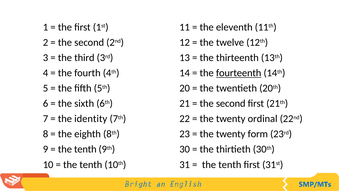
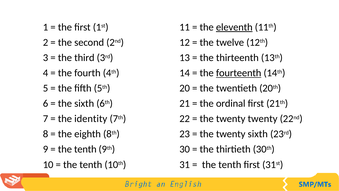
eleventh underline: none -> present (234, 27)
second: second -> ordinal (231, 103)
twenty ordinal: ordinal -> twenty (263, 119)
twenty form: form -> sixth (258, 134)
